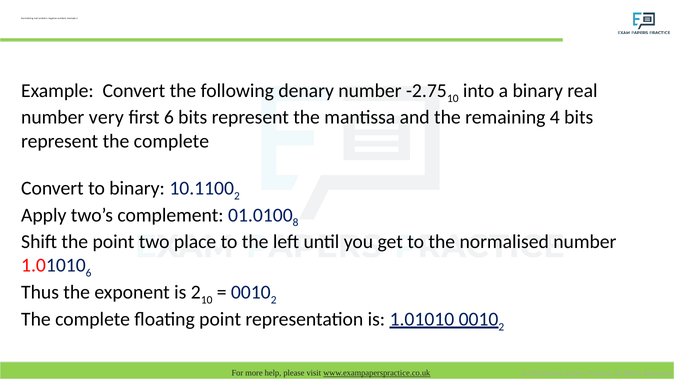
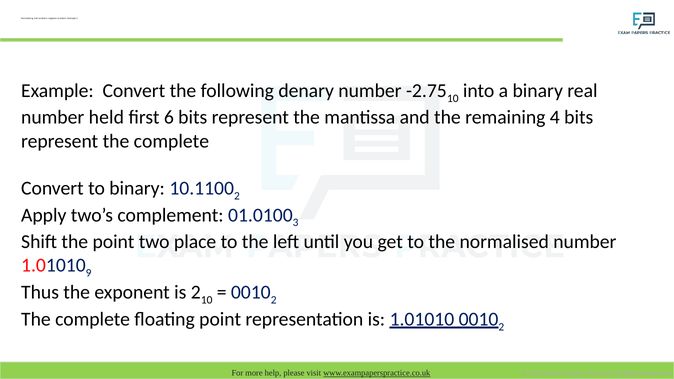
very: very -> held (106, 117)
8: 8 -> 3 (296, 223)
1.01010 6: 6 -> 9 (89, 273)
